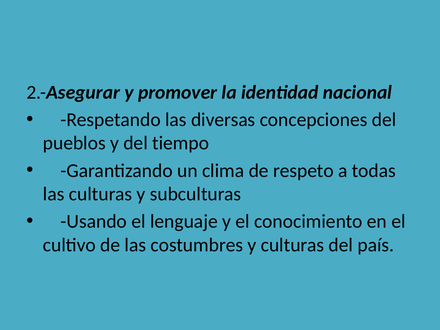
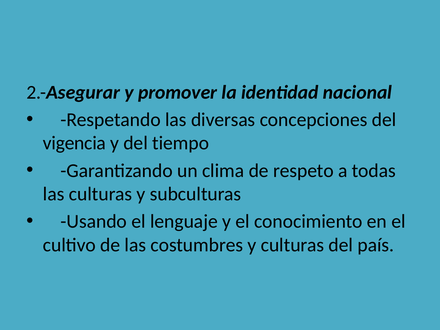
pueblos: pueblos -> vigencia (74, 143)
